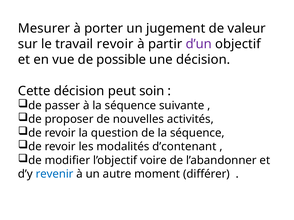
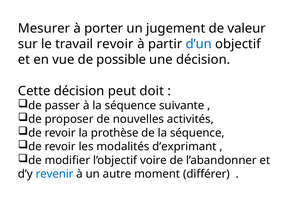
d’un colour: purple -> blue (199, 44)
soin: soin -> doit (152, 91)
question: question -> prothèse (115, 133)
d’contenant: d’contenant -> d’exprimant (184, 147)
